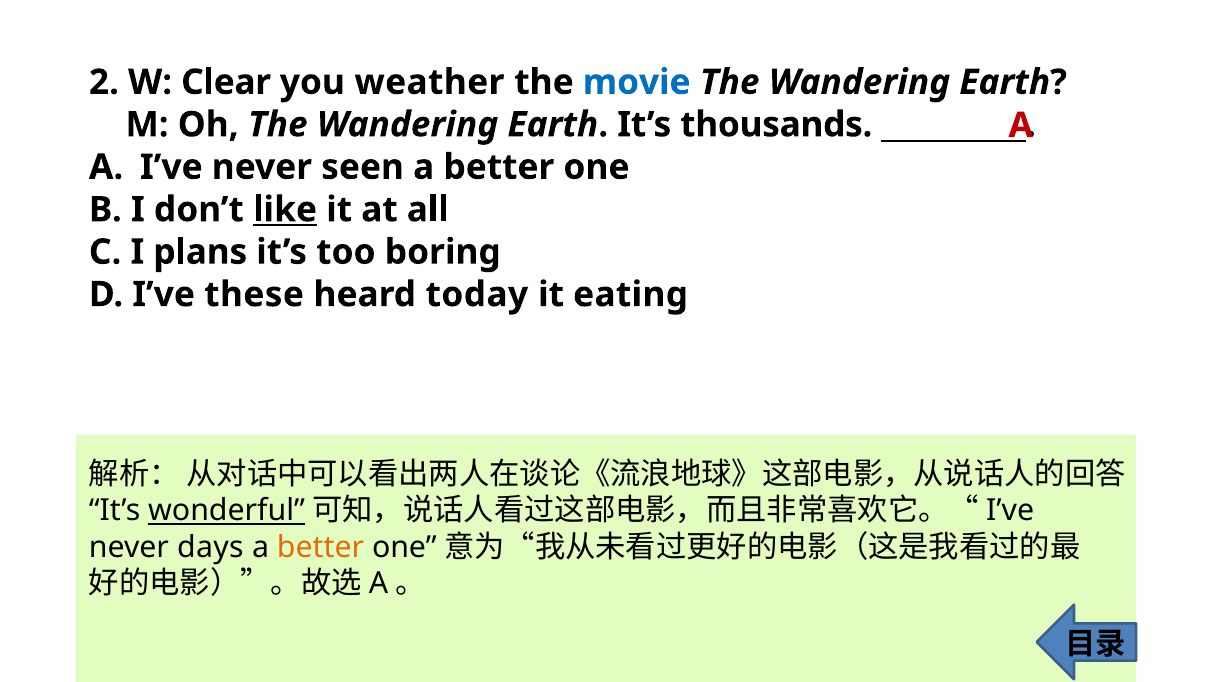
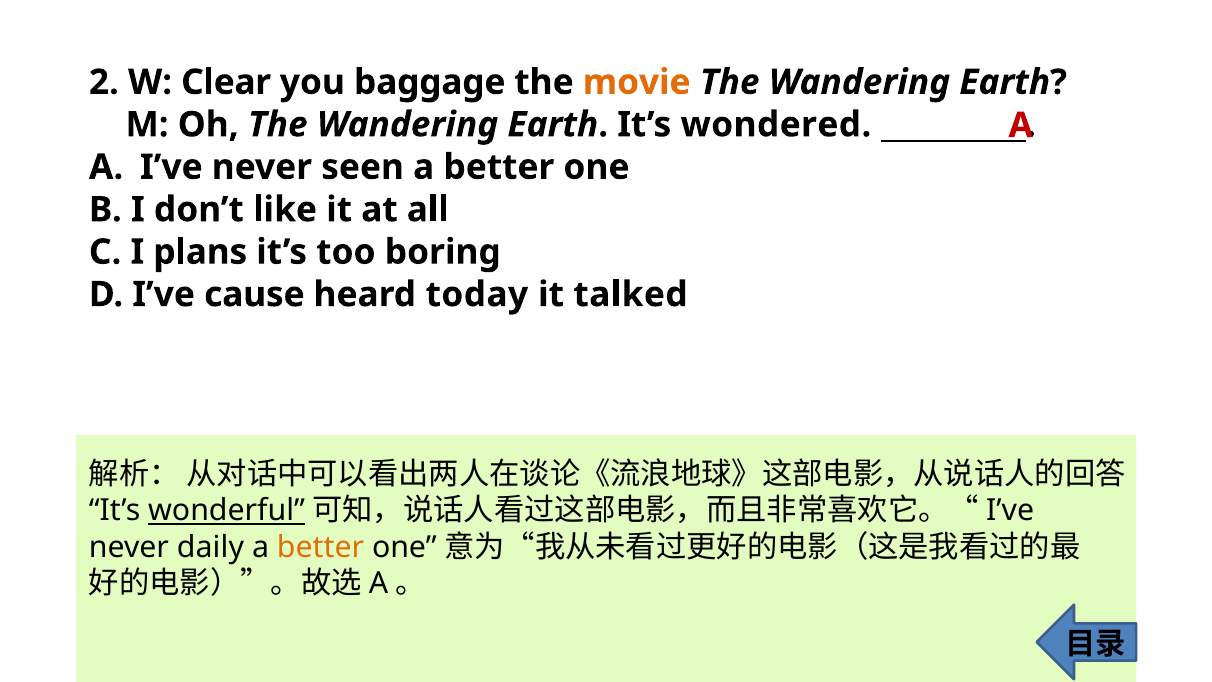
weather: weather -> baggage (430, 82)
movie colour: blue -> orange (637, 82)
thousands: thousands -> wondered (776, 125)
like underline: present -> none (285, 210)
these: these -> cause (254, 294)
eating: eating -> talked (631, 294)
days: days -> daily (210, 547)
